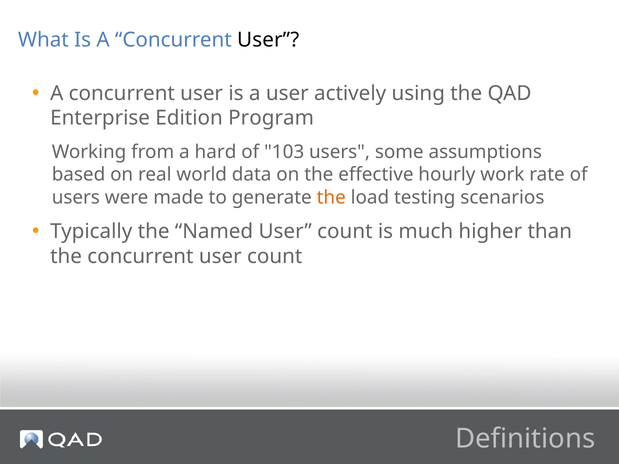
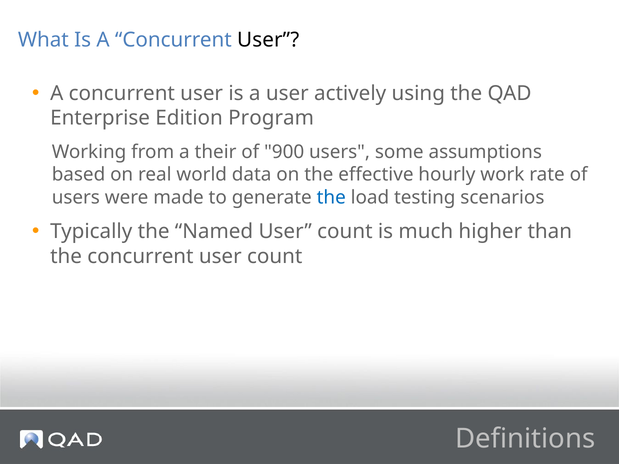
hard: hard -> their (216, 152)
103: 103 -> 900 (284, 152)
the colour: orange -> blue (331, 197)
